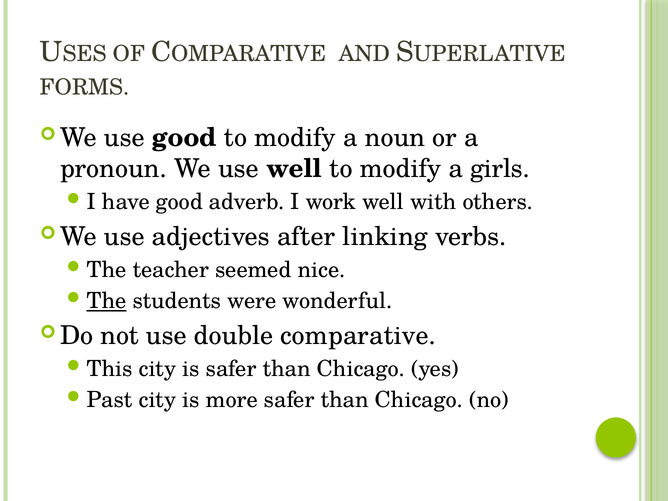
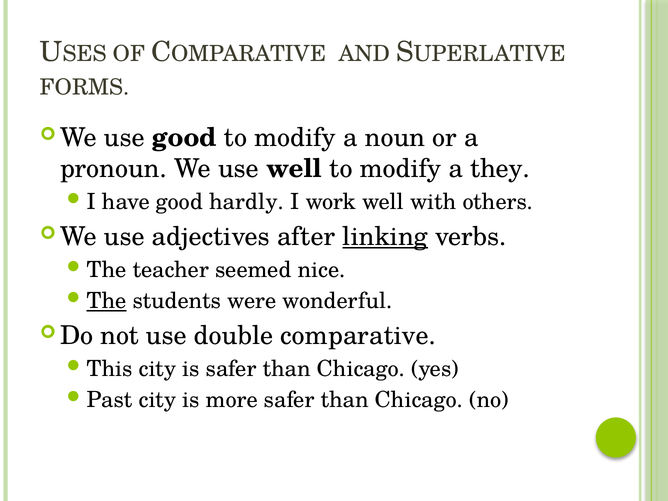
girls: girls -> they (500, 169)
adverb: adverb -> hardly (246, 202)
linking underline: none -> present (385, 237)
